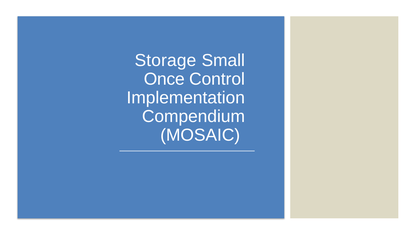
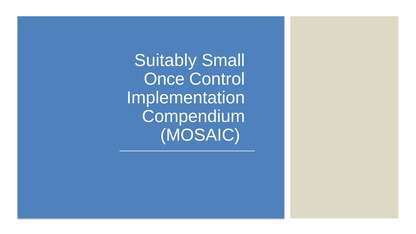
Storage: Storage -> Suitably (165, 60)
